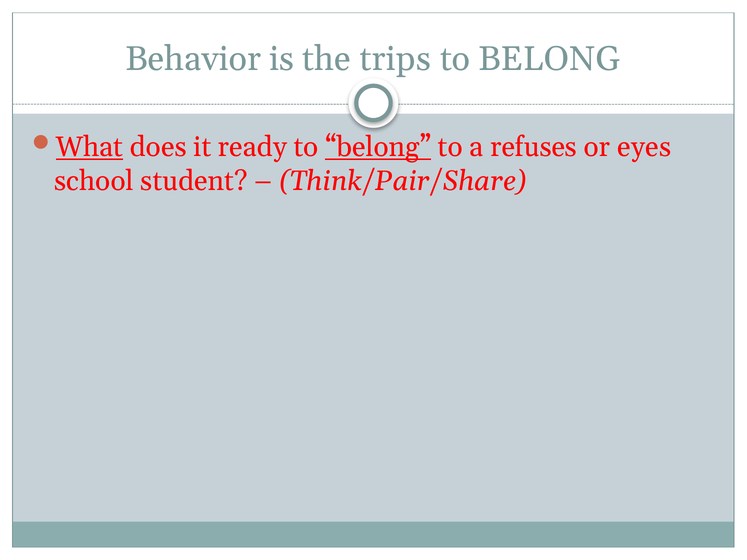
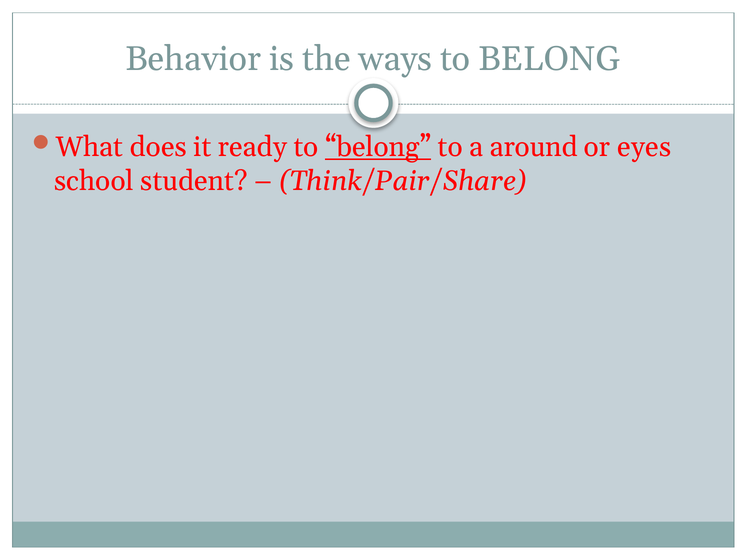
trips: trips -> ways (396, 59)
What underline: present -> none (89, 147)
refuses: refuses -> around (534, 147)
